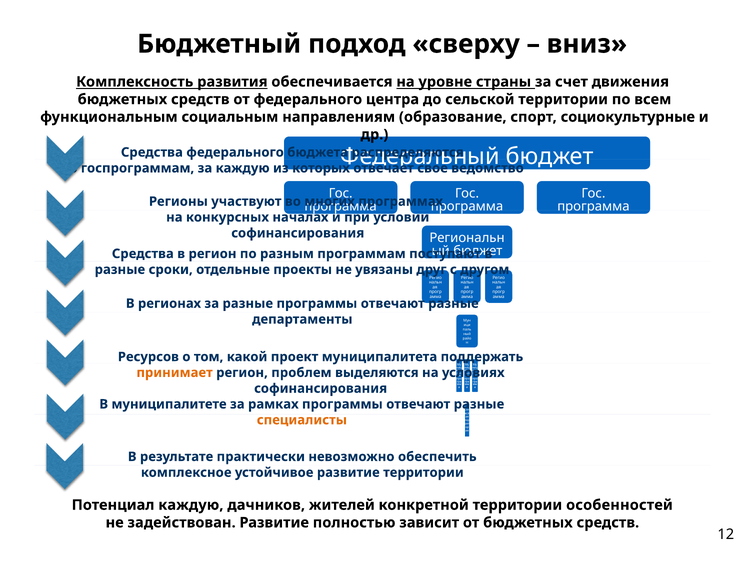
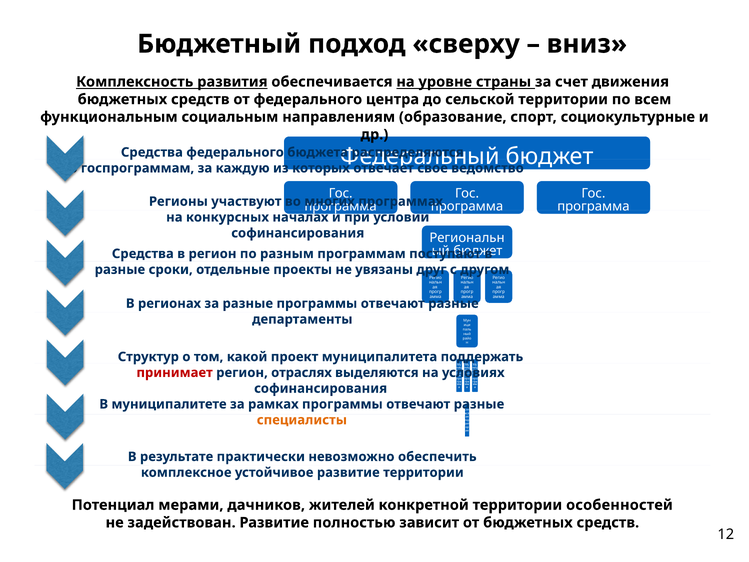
Ресурсов: Ресурсов -> Структур (148, 357)
принимает colour: orange -> red (175, 372)
проблем: проблем -> отраслях (301, 372)
Потенциал каждую: каждую -> мерами (191, 505)
